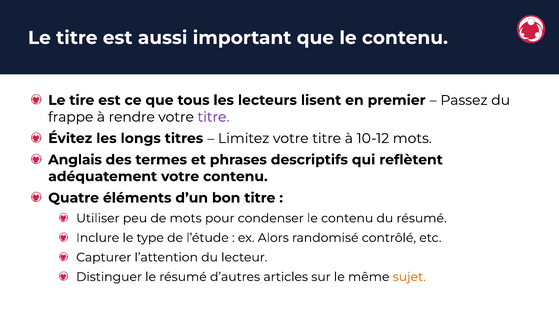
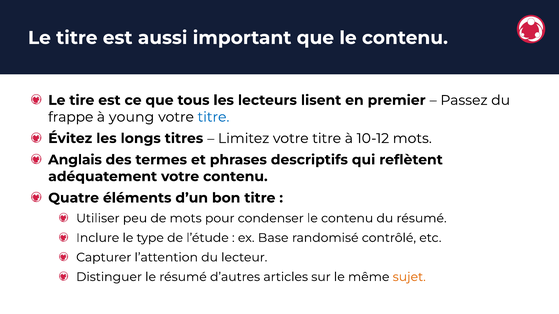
rendre: rendre -> young (132, 117)
titre colour: purple -> blue (213, 117)
Alors: Alors -> Base (273, 238)
